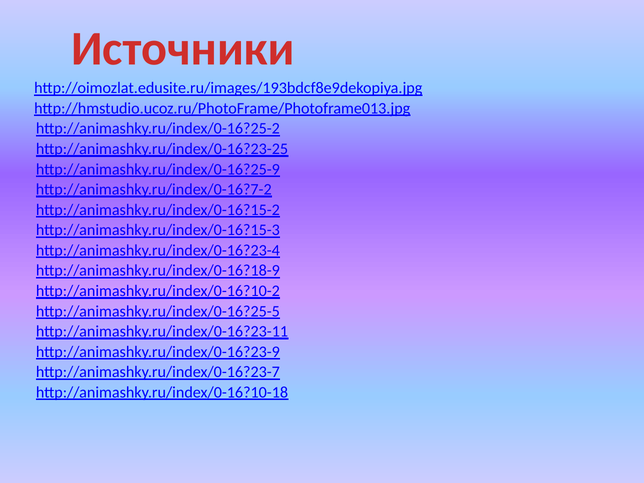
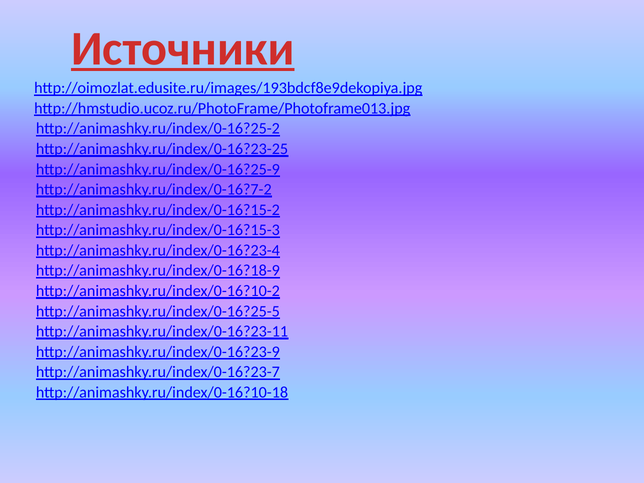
Источники underline: none -> present (183, 49)
